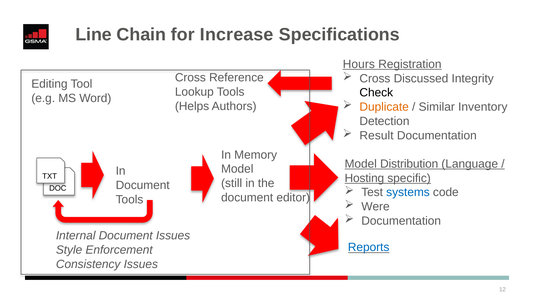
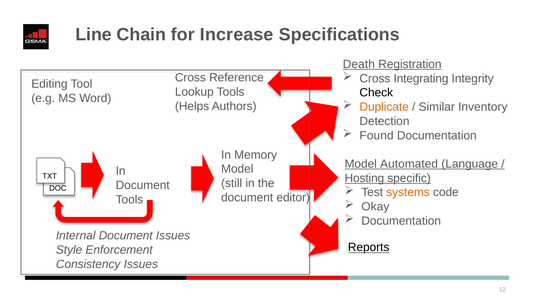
Hours: Hours -> Death (359, 64)
Discussed: Discussed -> Integrating (421, 78)
Result: Result -> Found (377, 135)
Distribution: Distribution -> Automated (409, 164)
systems colour: blue -> orange (408, 192)
Were: Were -> Okay (375, 207)
Reports colour: blue -> black (369, 247)
